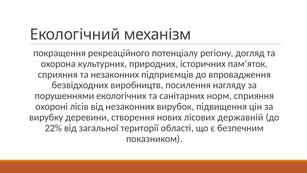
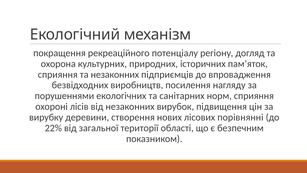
державній: державній -> порівнянні (240, 117)
